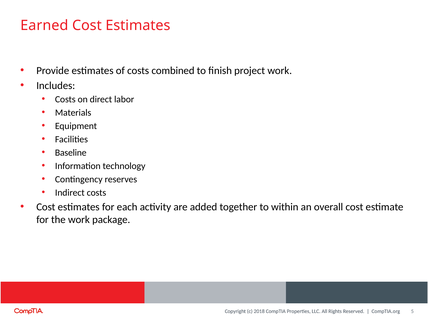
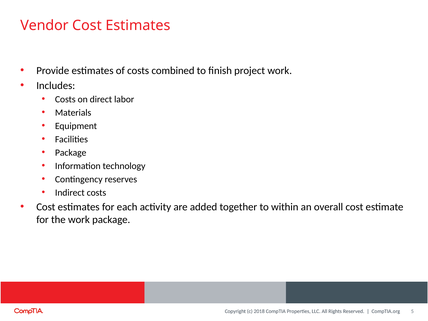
Earned: Earned -> Vendor (44, 25)
Baseline: Baseline -> Package (71, 153)
